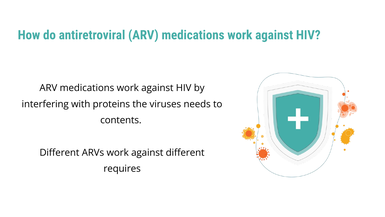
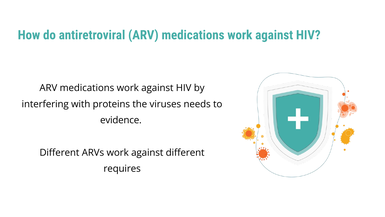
contents: contents -> evidence (121, 120)
